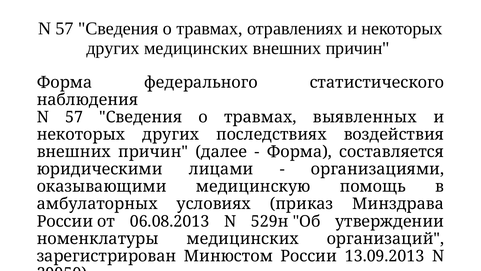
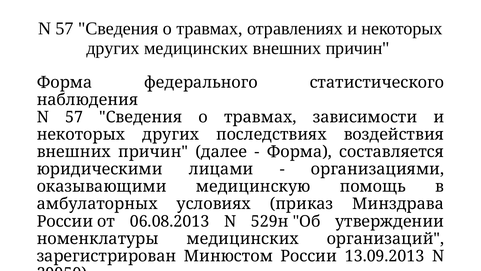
выявленных: выявленных -> зависимости (365, 117)
